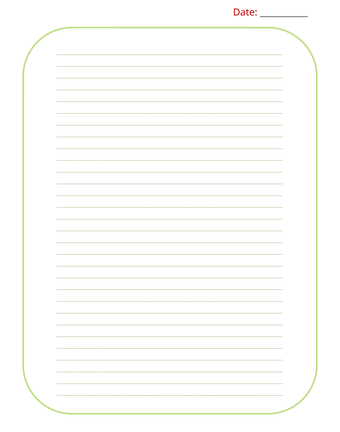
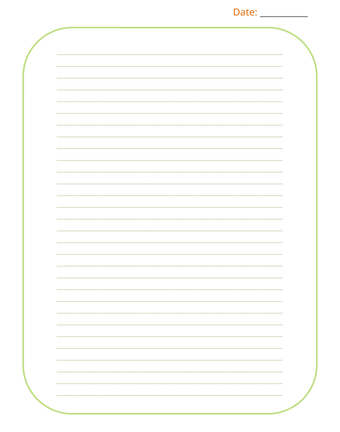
Date colour: red -> orange (245, 12)
